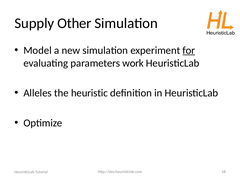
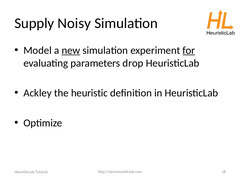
Other: Other -> Noisy (74, 23)
new underline: none -> present (71, 50)
work: work -> drop (133, 63)
Alleles: Alleles -> Ackley (38, 93)
